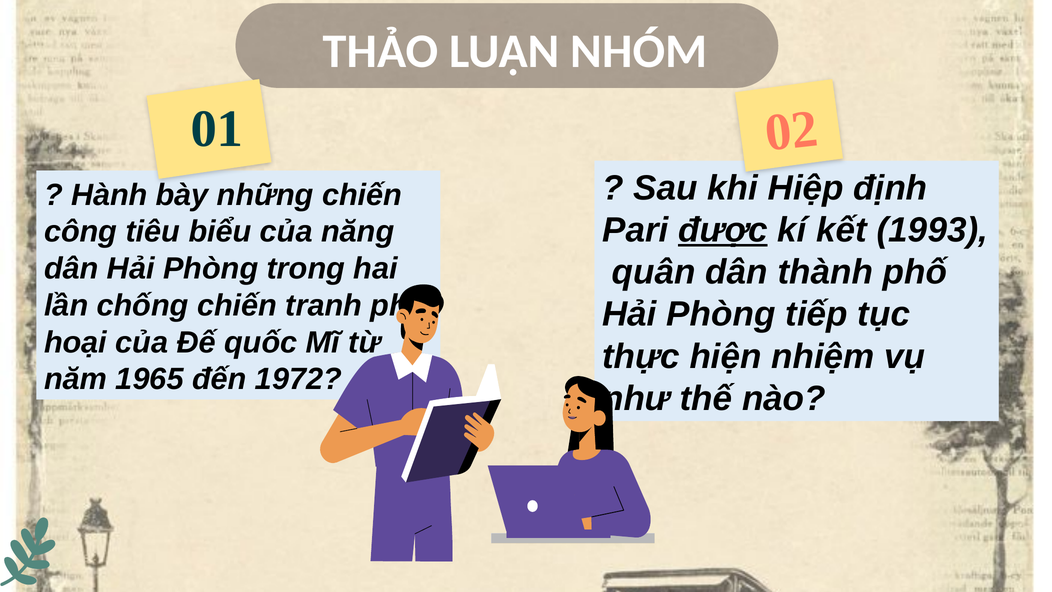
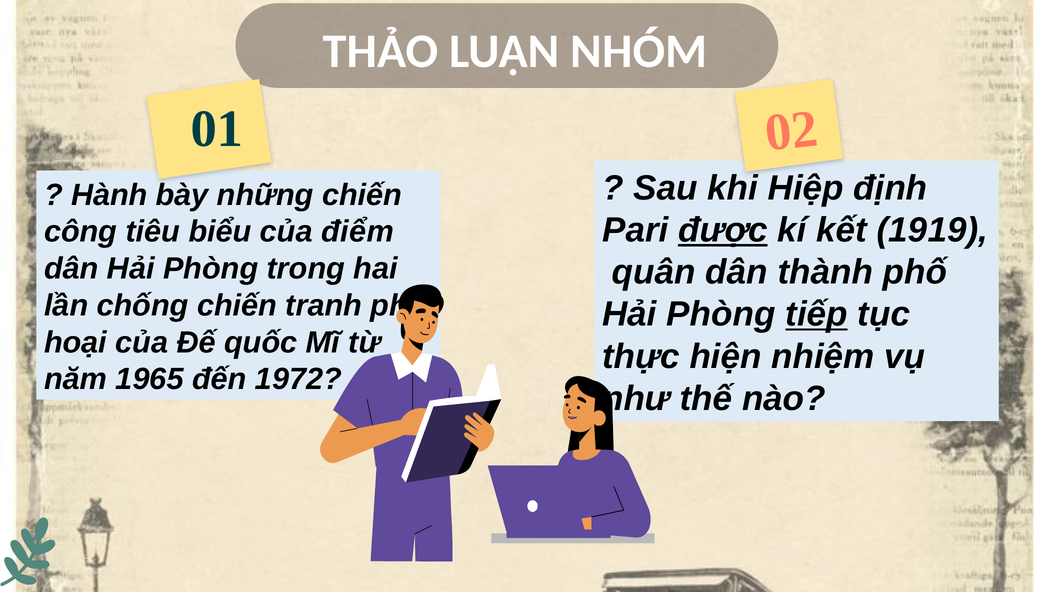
1993: 1993 -> 1919 (932, 230)
năng: năng -> điểm (358, 232)
tiếp underline: none -> present (817, 314)
